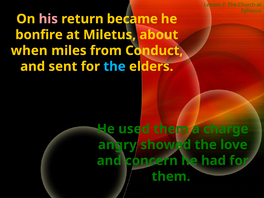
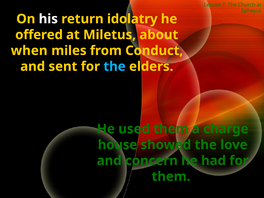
his colour: pink -> white (48, 19)
became: became -> idolatry (132, 19)
bonfire: bonfire -> offered (39, 35)
angry: angry -> house (117, 145)
